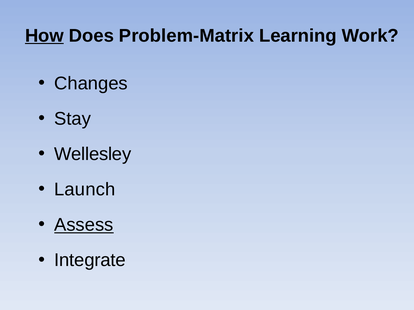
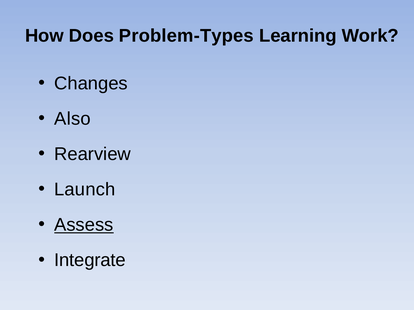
How underline: present -> none (44, 36)
Problem-Matrix: Problem-Matrix -> Problem-Types (186, 36)
Stay: Stay -> Also (72, 119)
Wellesley: Wellesley -> Rearview (93, 154)
